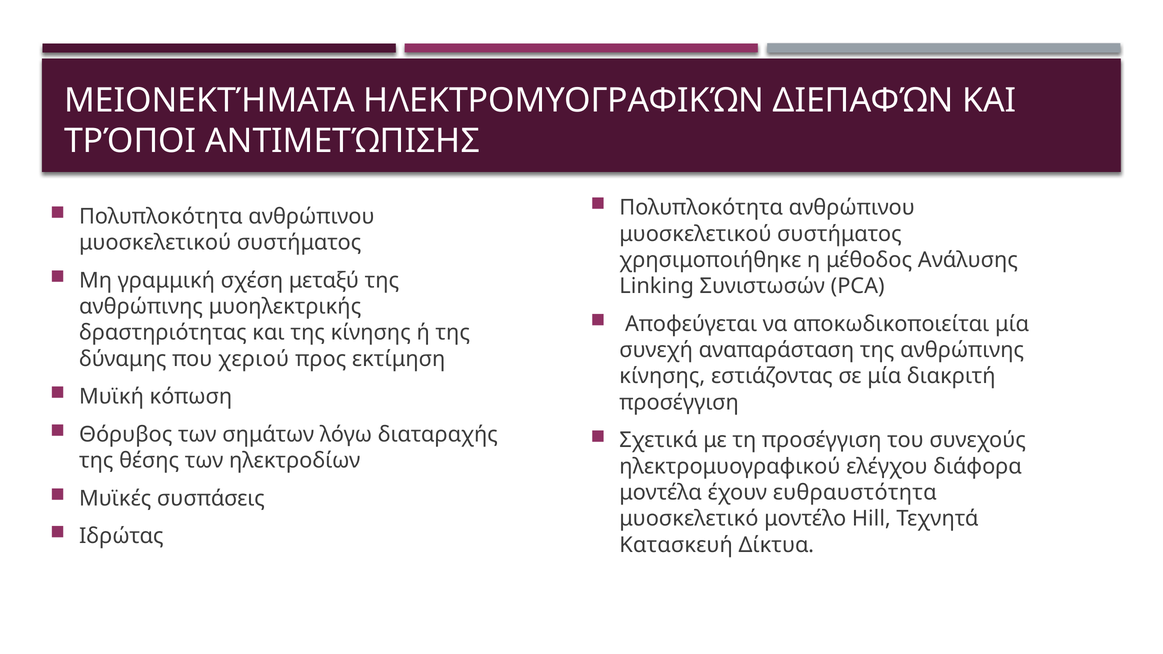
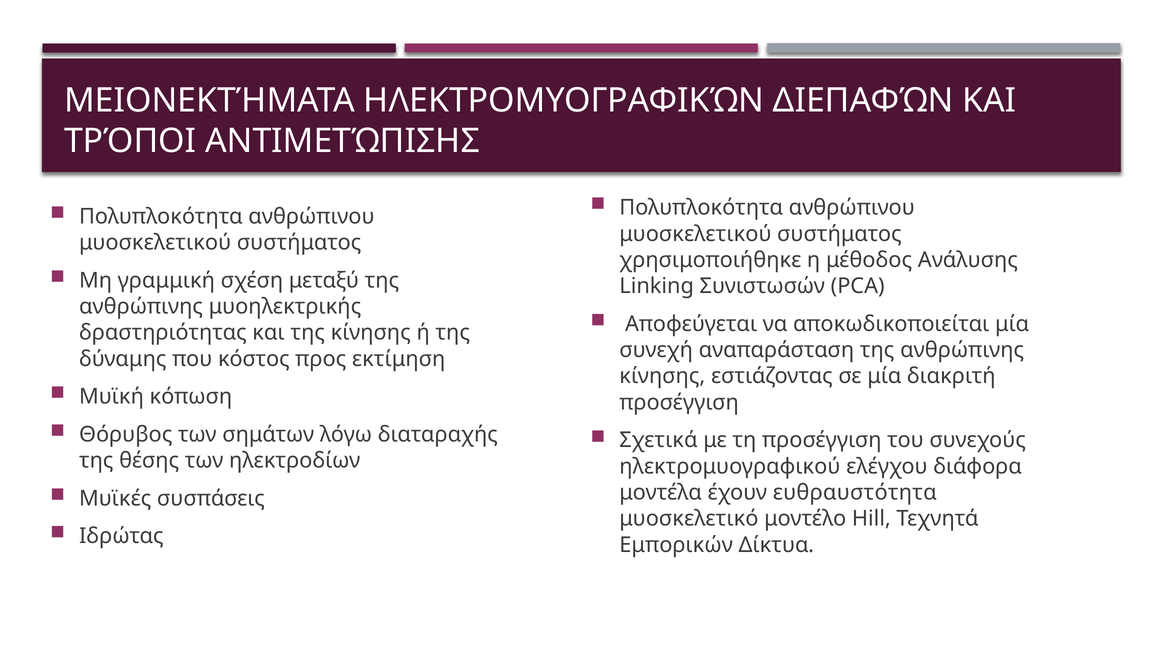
χεριού: χεριού -> κόστος (254, 359)
Κατασκευή: Κατασκευή -> Εμπορικών (676, 545)
